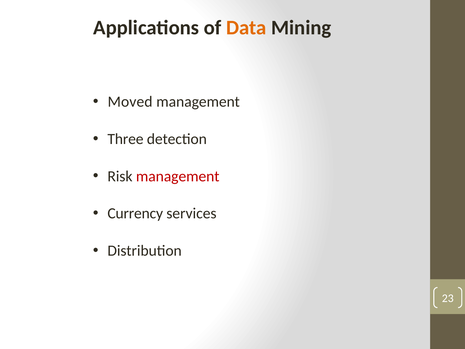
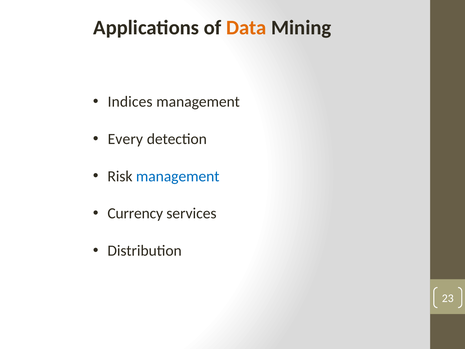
Moved: Moved -> Indices (130, 102)
Three: Three -> Every (125, 139)
management colour: red -> blue (178, 176)
